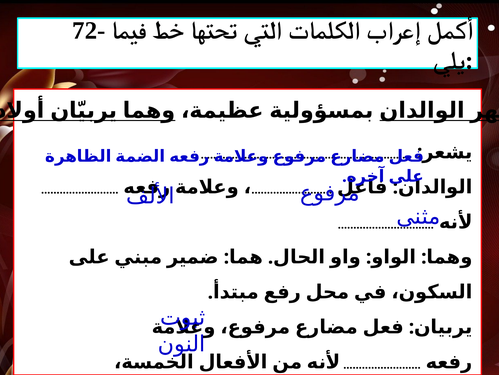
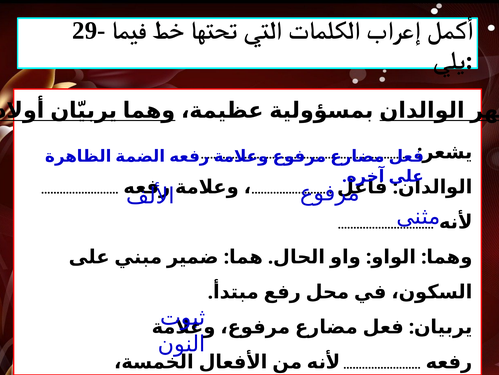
72-: 72- -> 29- (89, 30)
